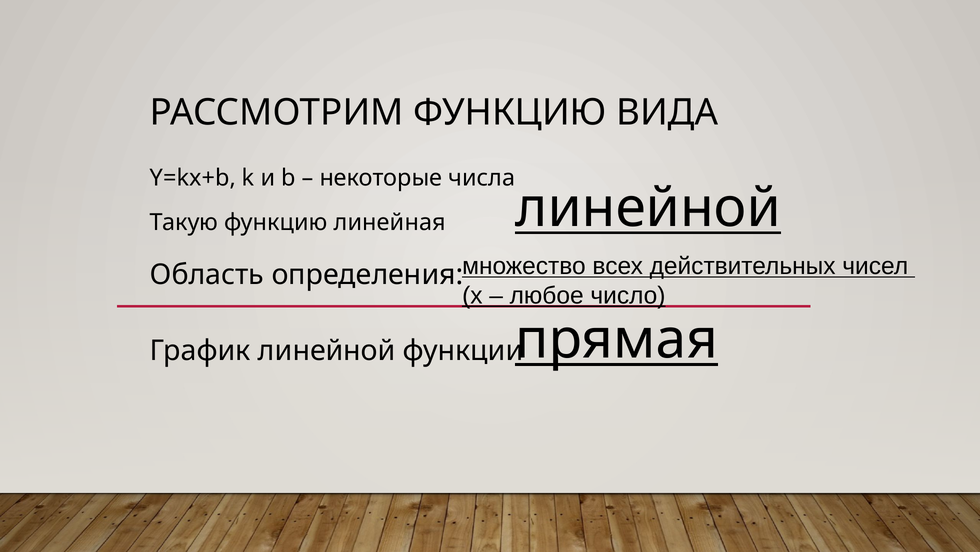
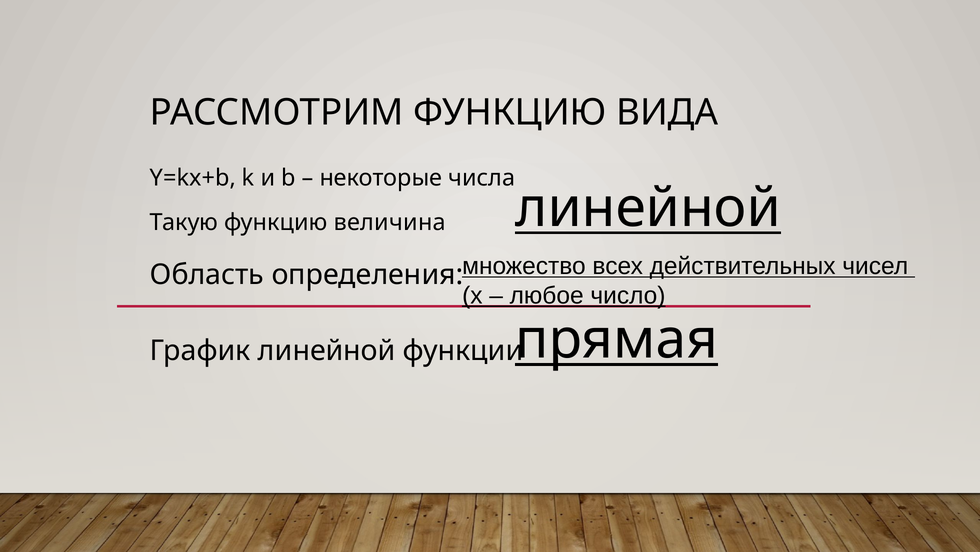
линейная: линейная -> величина (390, 222)
